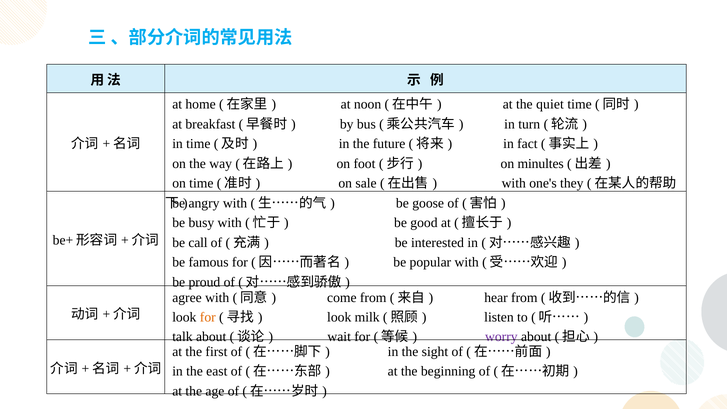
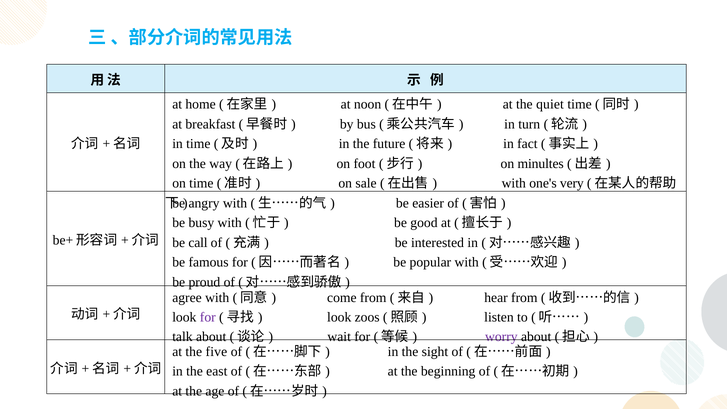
they: they -> very (572, 183)
goose: goose -> easier (428, 203)
for colour: orange -> purple (208, 317)
milk: milk -> zoos (367, 317)
first: first -> five (216, 352)
